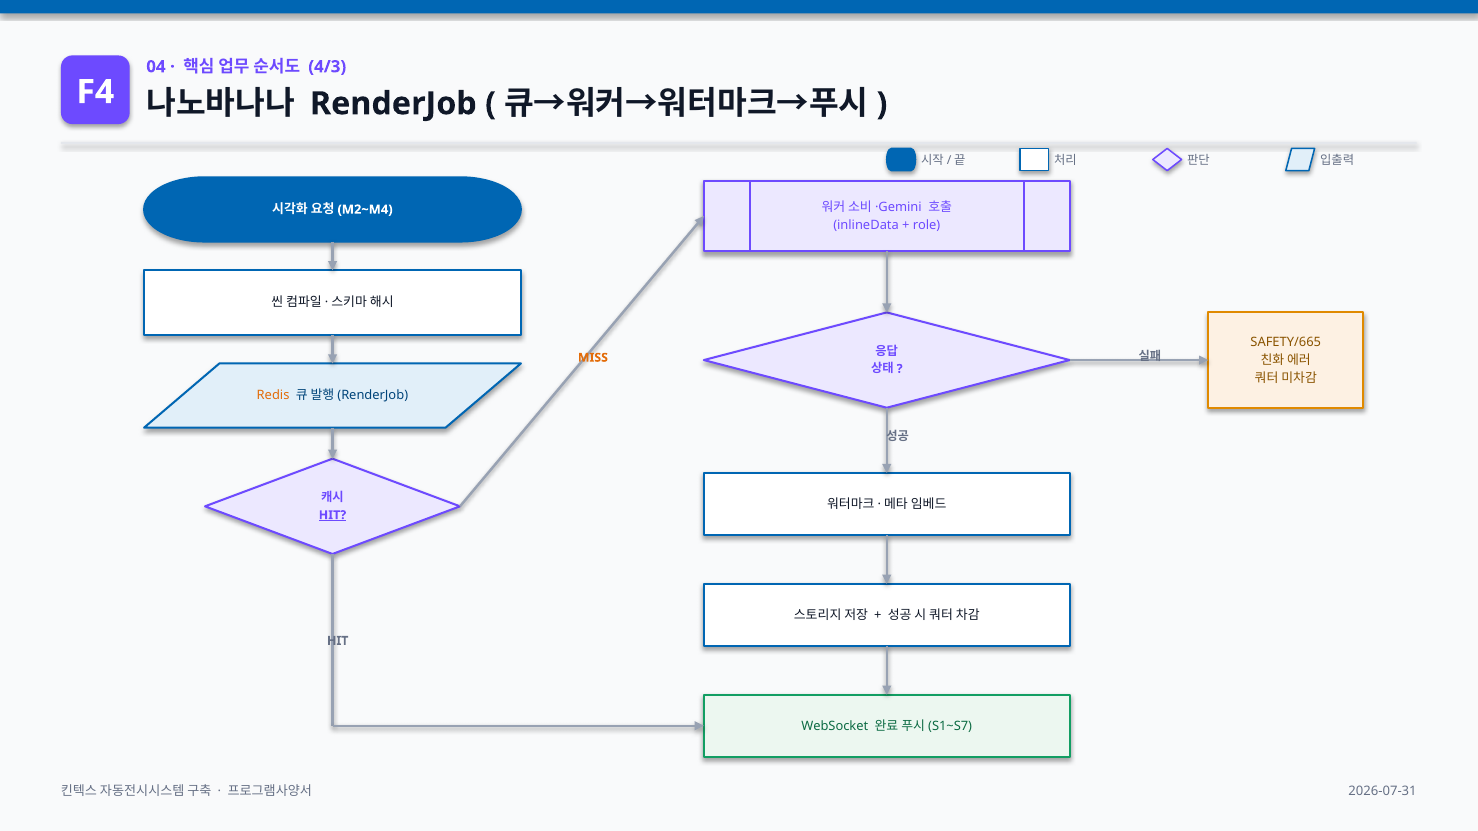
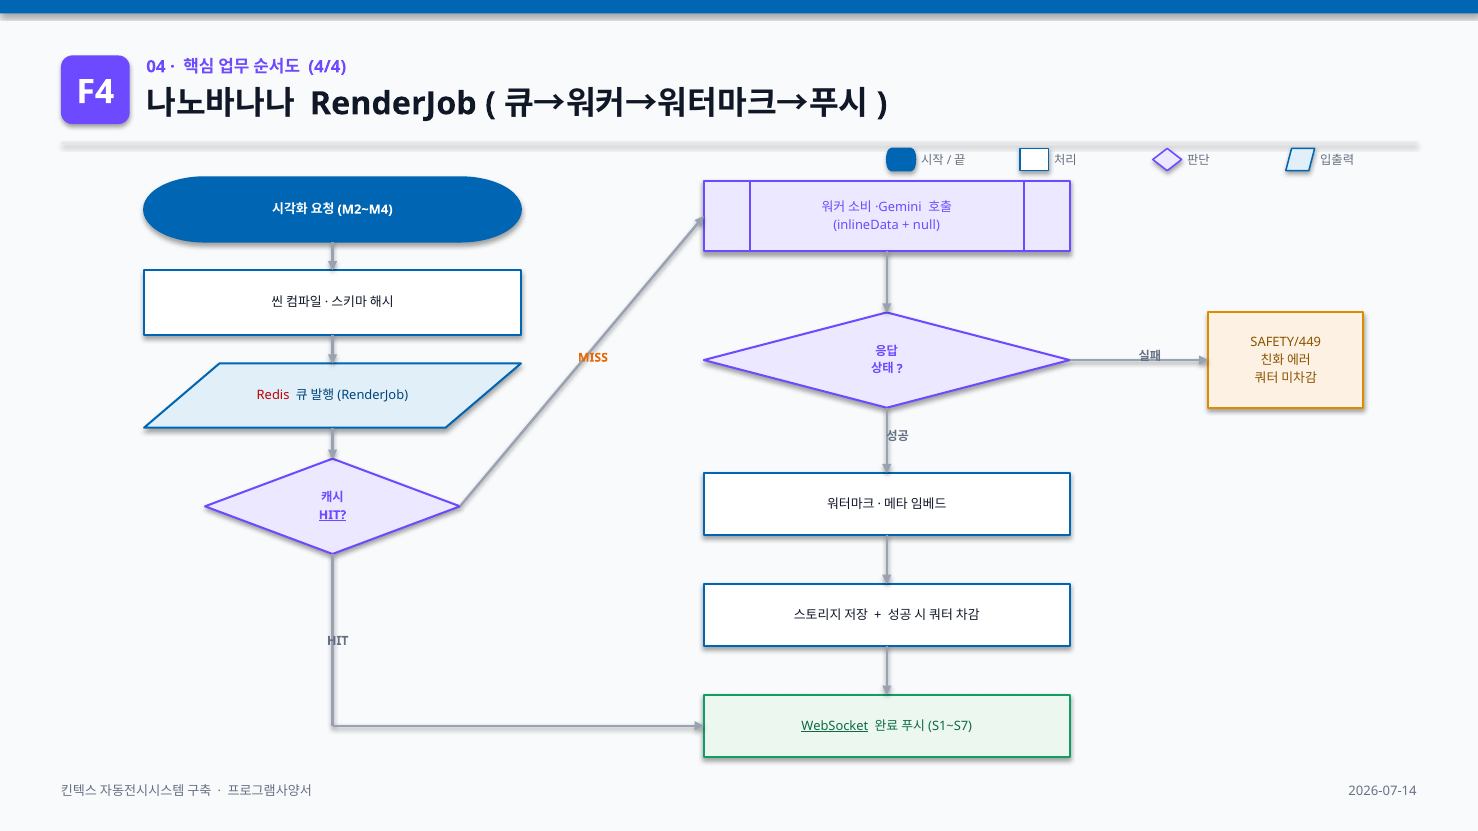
4/3: 4/3 -> 4/4 (327, 67)
role: role -> null (926, 225)
SAFETY/665: SAFETY/665 -> SAFETY/449 (1286, 343)
Redis colour: orange -> red (273, 396)
WebSocket underline: none -> present (835, 726)
2026-07-31: 2026-07-31 -> 2026-07-14 (1383, 791)
